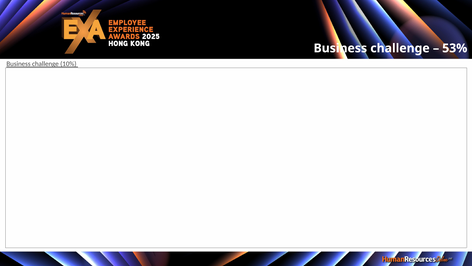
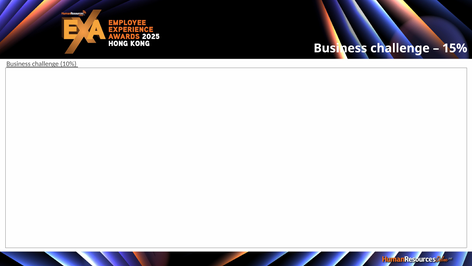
53%: 53% -> 15% (455, 48)
